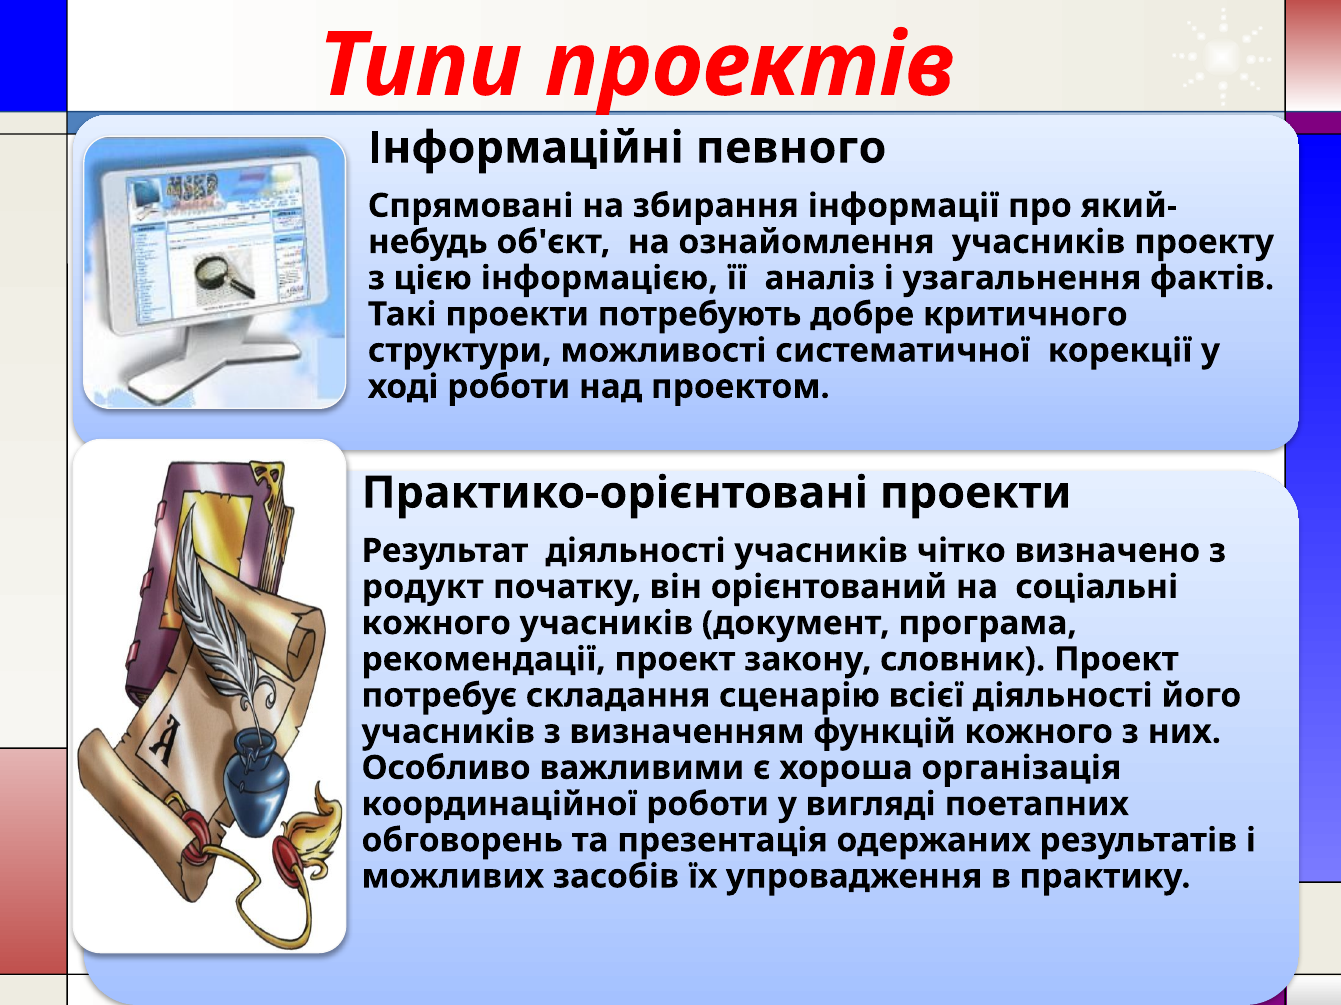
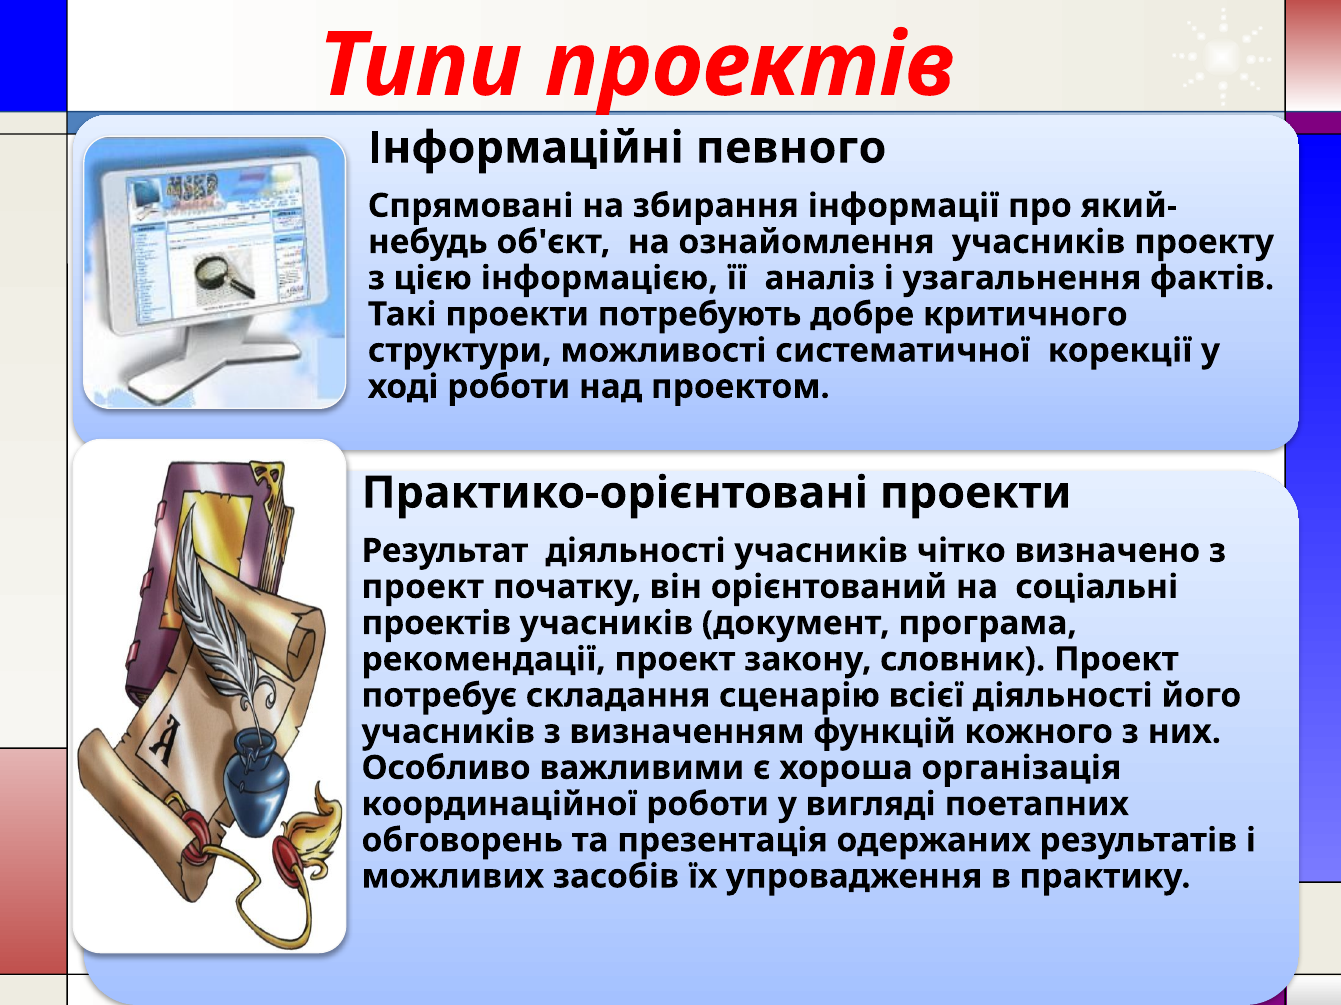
родукт: родукт -> проект (423, 587)
кожного: кожного -> проектів (436, 624)
